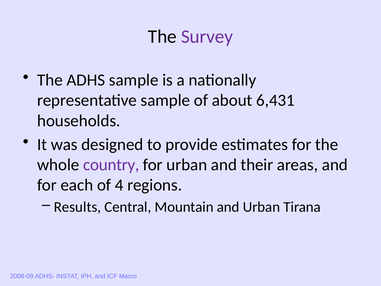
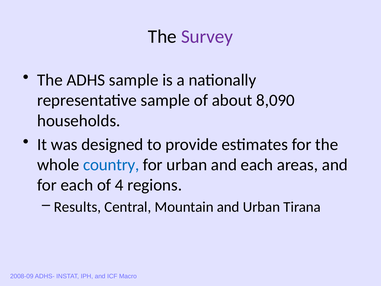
6,431: 6,431 -> 8,090 (275, 100)
country colour: purple -> blue (111, 165)
and their: their -> each (257, 165)
